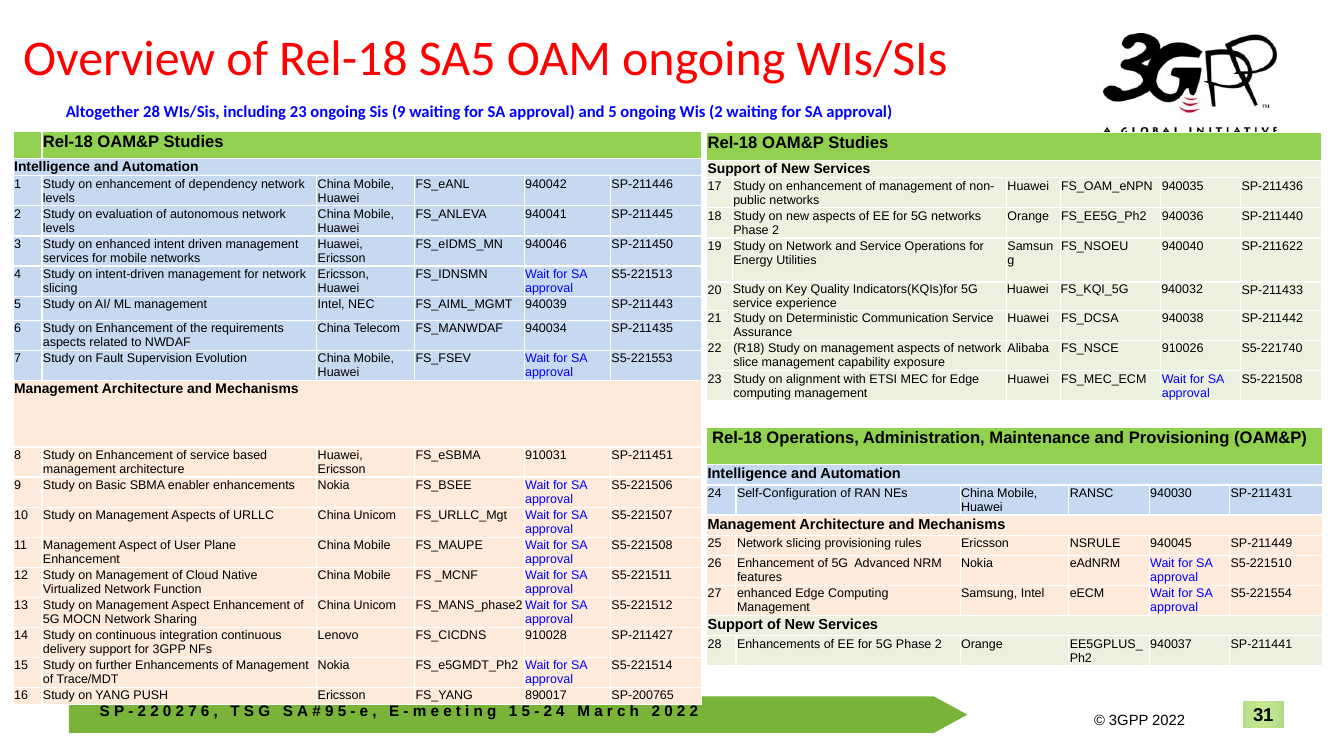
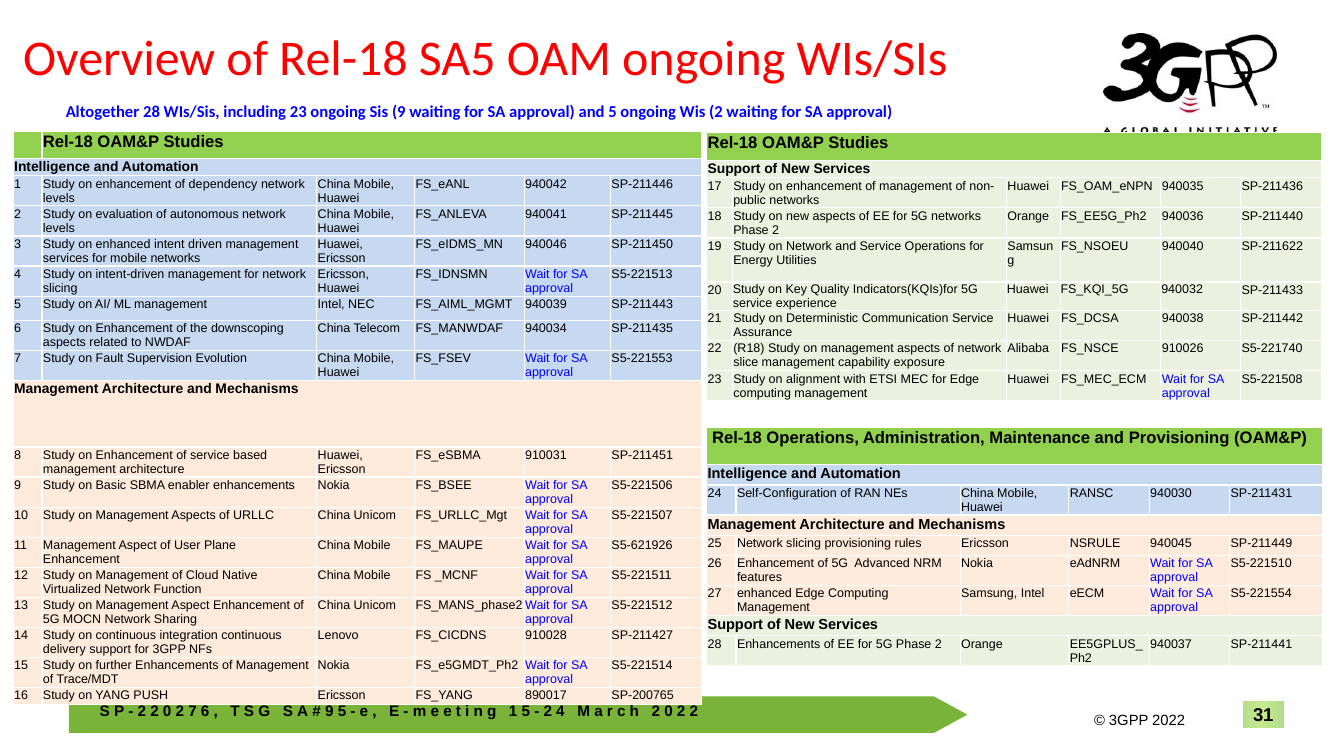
requirements: requirements -> downscoping (247, 329)
S5-221508: S5-221508 -> S5-621926 (642, 546)
